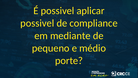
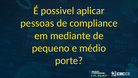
possivel: possivel -> pessoas (37, 23)
